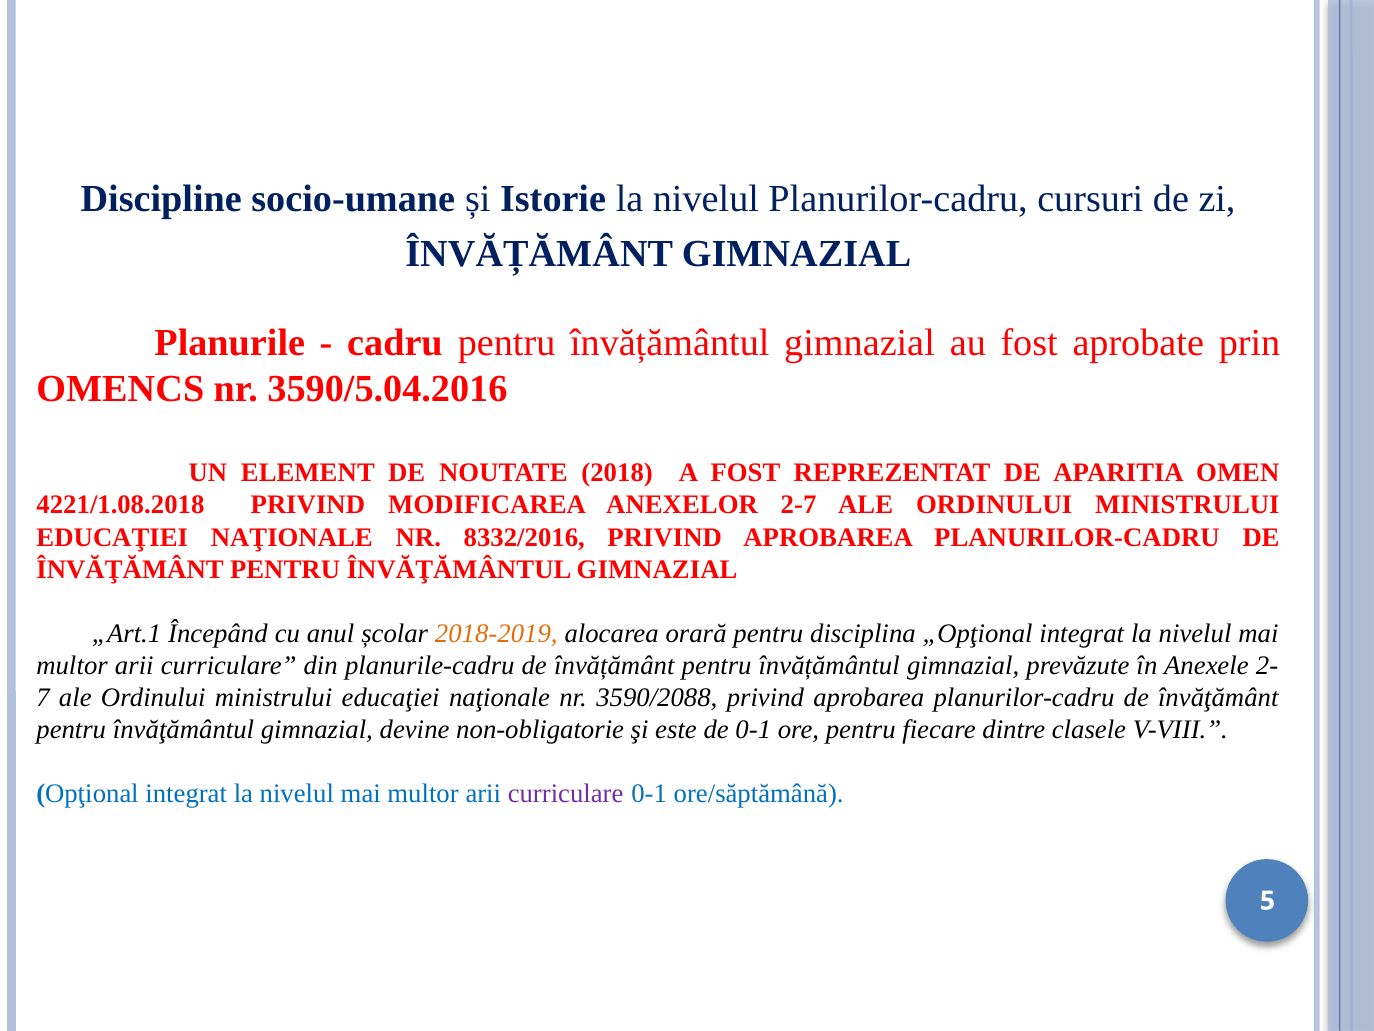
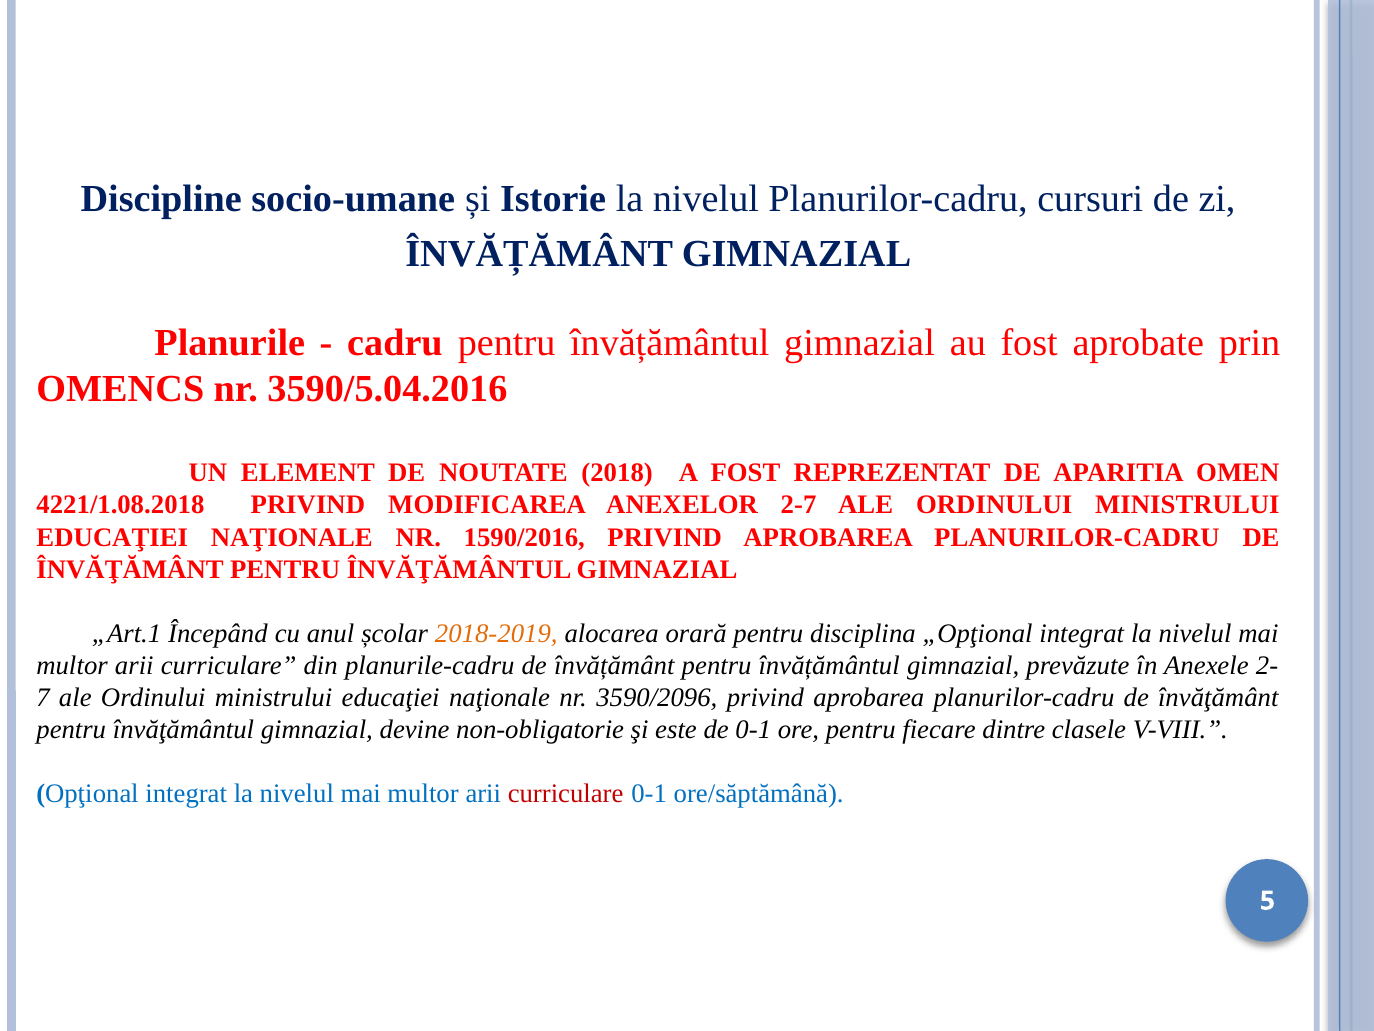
8332/2016: 8332/2016 -> 1590/2016 (524, 537)
3590/2088: 3590/2088 -> 3590/2096 (657, 697)
curriculare colour: purple -> red (566, 794)
